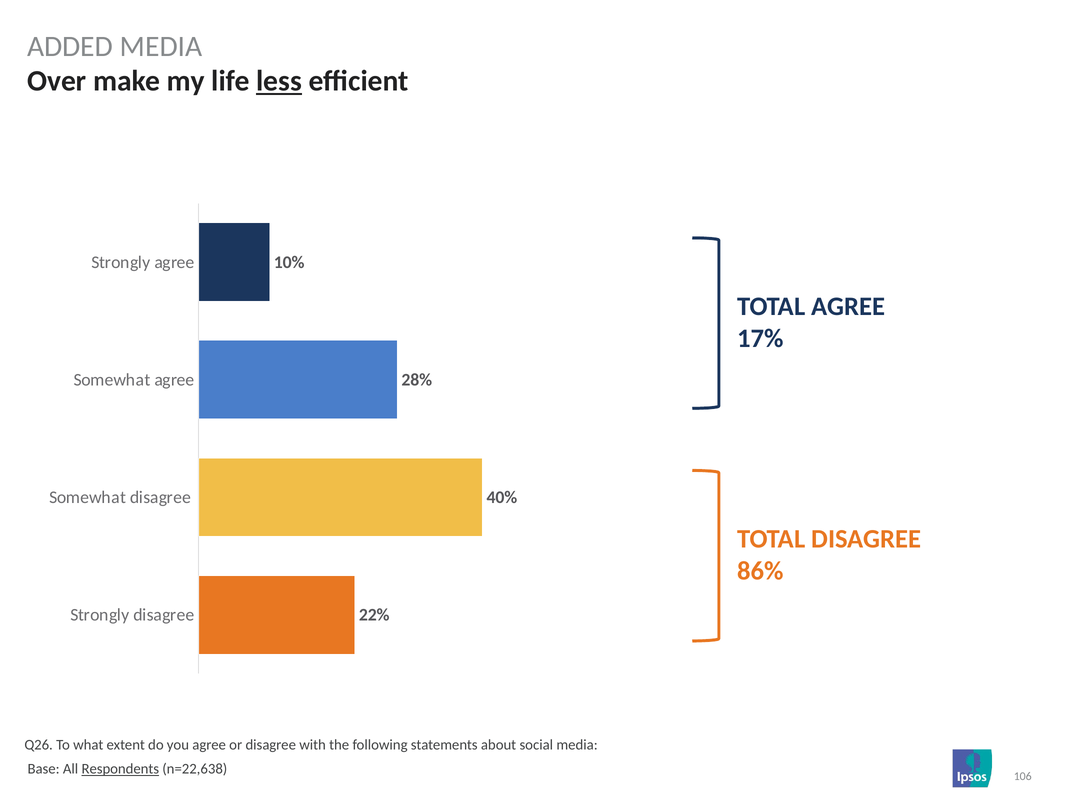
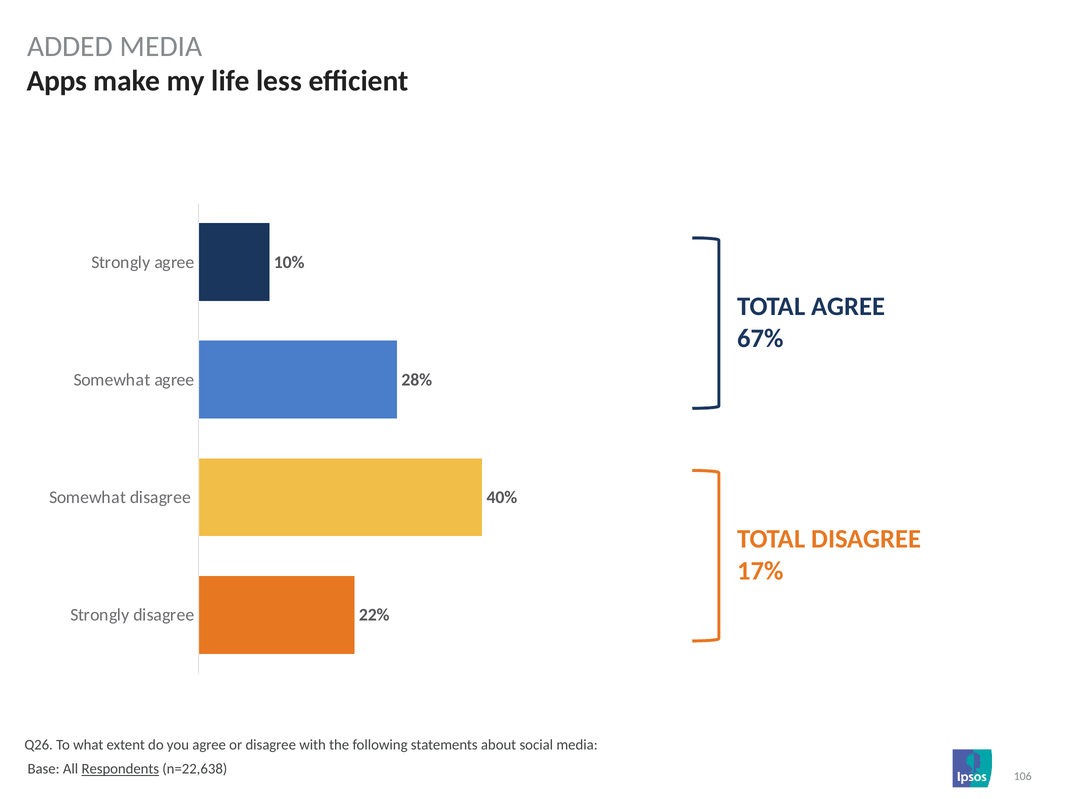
Over: Over -> Apps (57, 81)
less underline: present -> none (279, 81)
17%: 17% -> 67% (760, 338)
86%: 86% -> 17% (760, 571)
